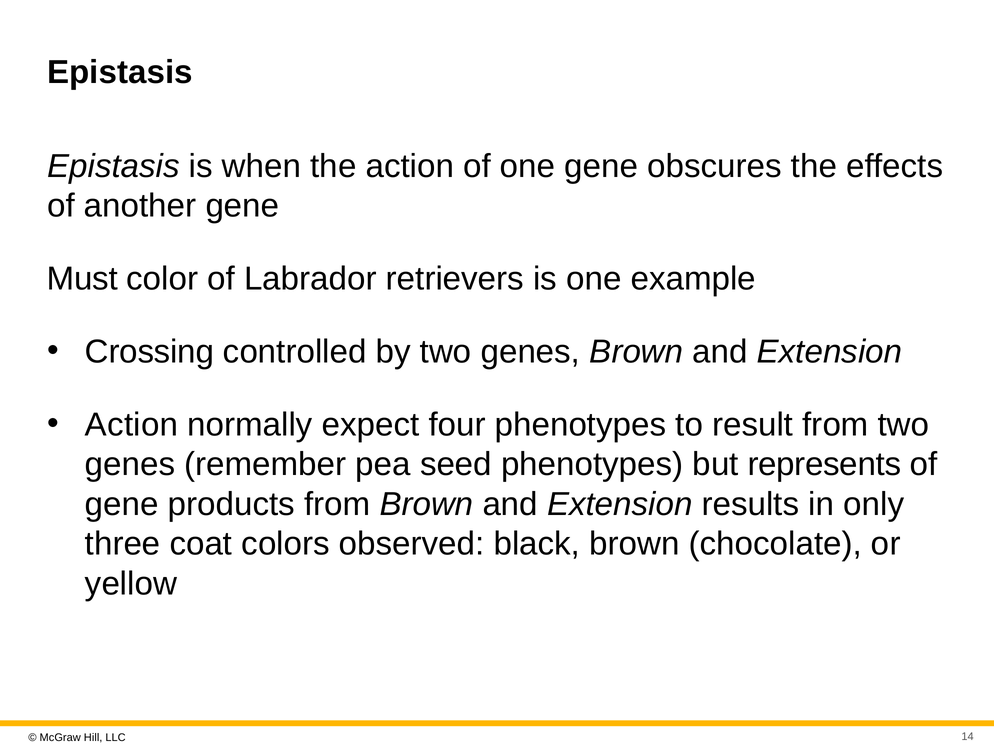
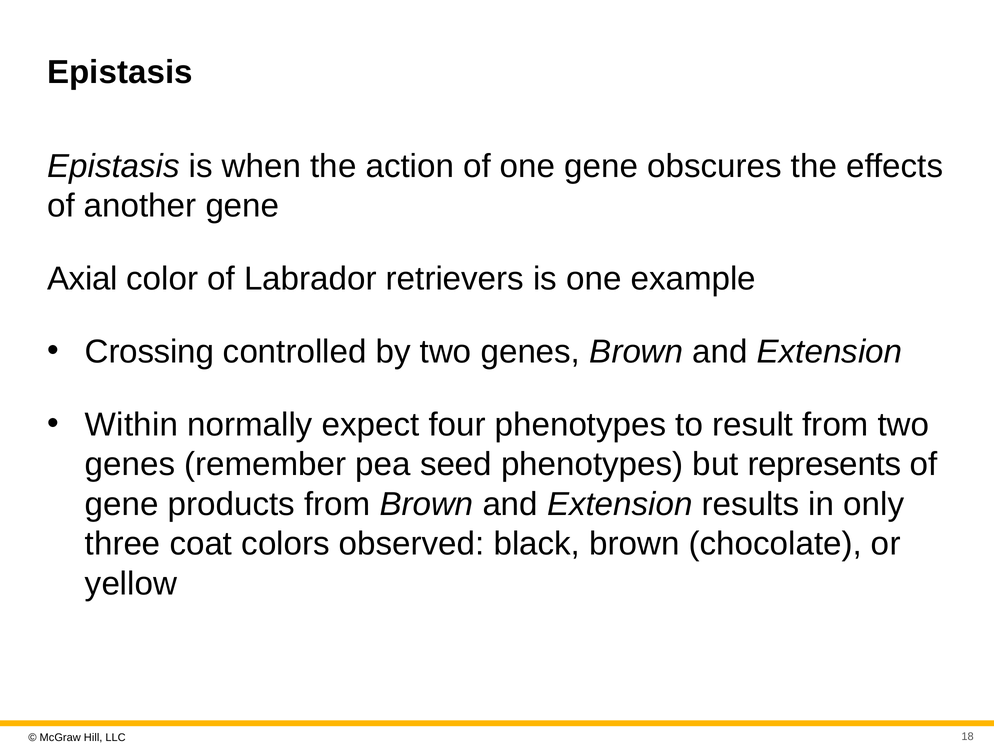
Must: Must -> Axial (82, 279)
Action: Action -> Within (132, 424)
14: 14 -> 18 (968, 736)
